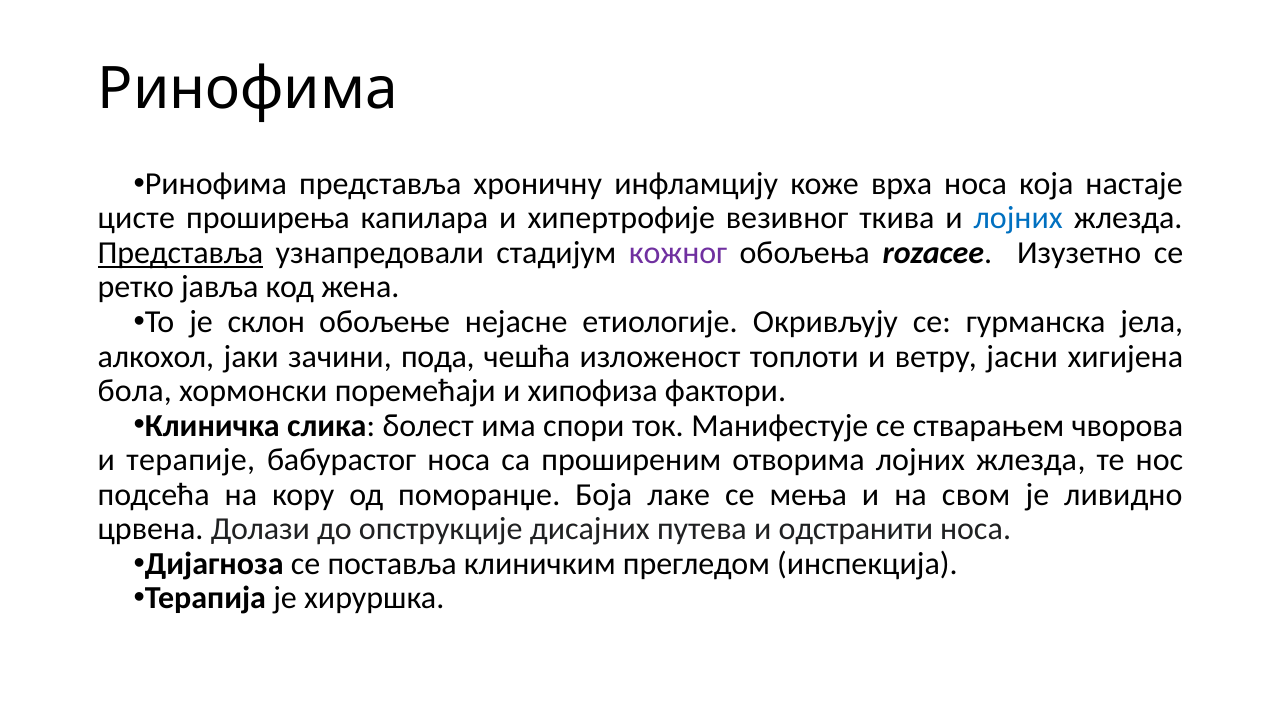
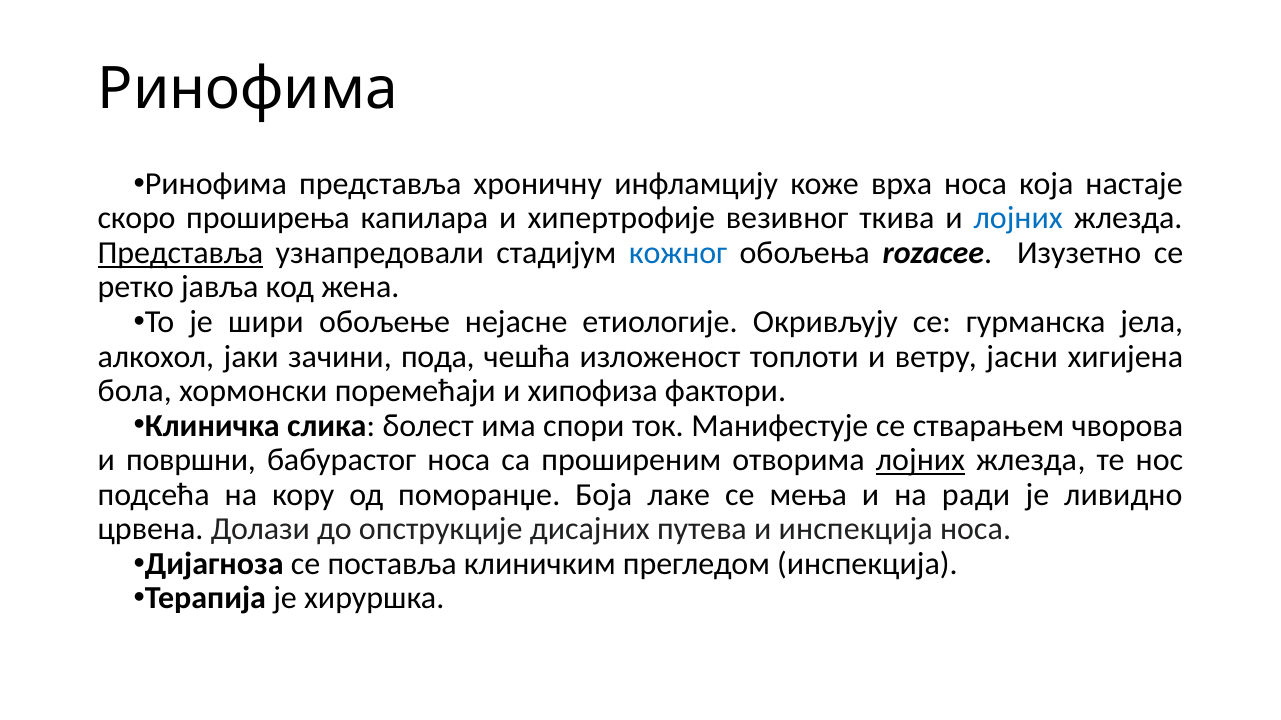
цисте: цисте -> скоро (137, 218)
кожног colour: purple -> blue (678, 253)
склон: склон -> шири (266, 322)
терапије: терапије -> површни (191, 460)
лојних underline: none -> present (920, 460)
свом: свом -> ради (976, 495)
и одстранити: одстранити -> инспекција (856, 530)
